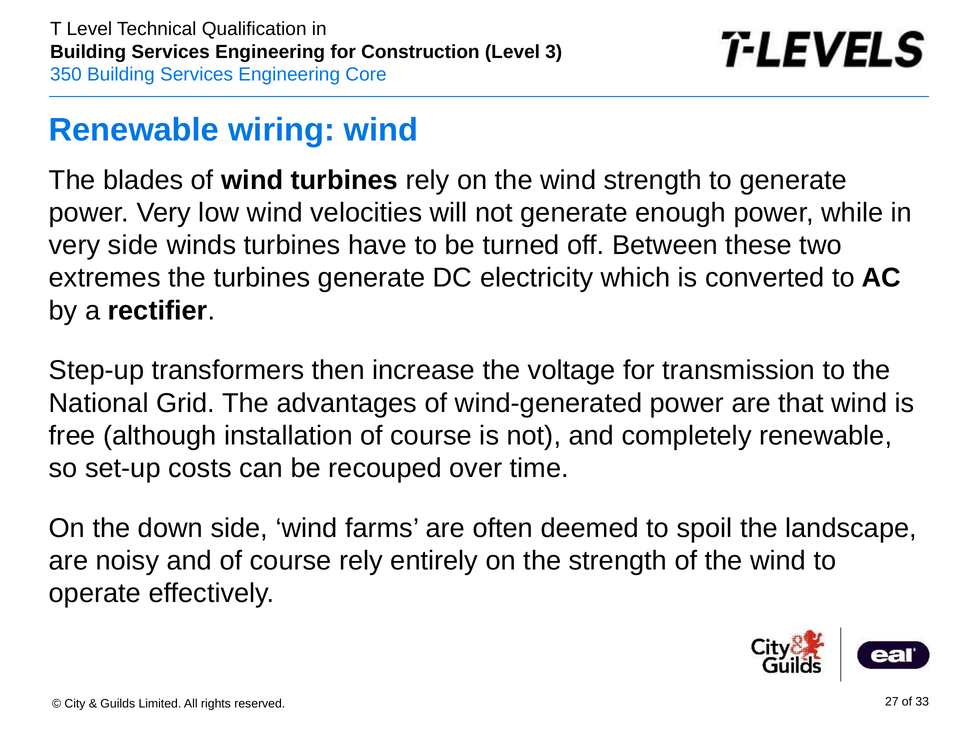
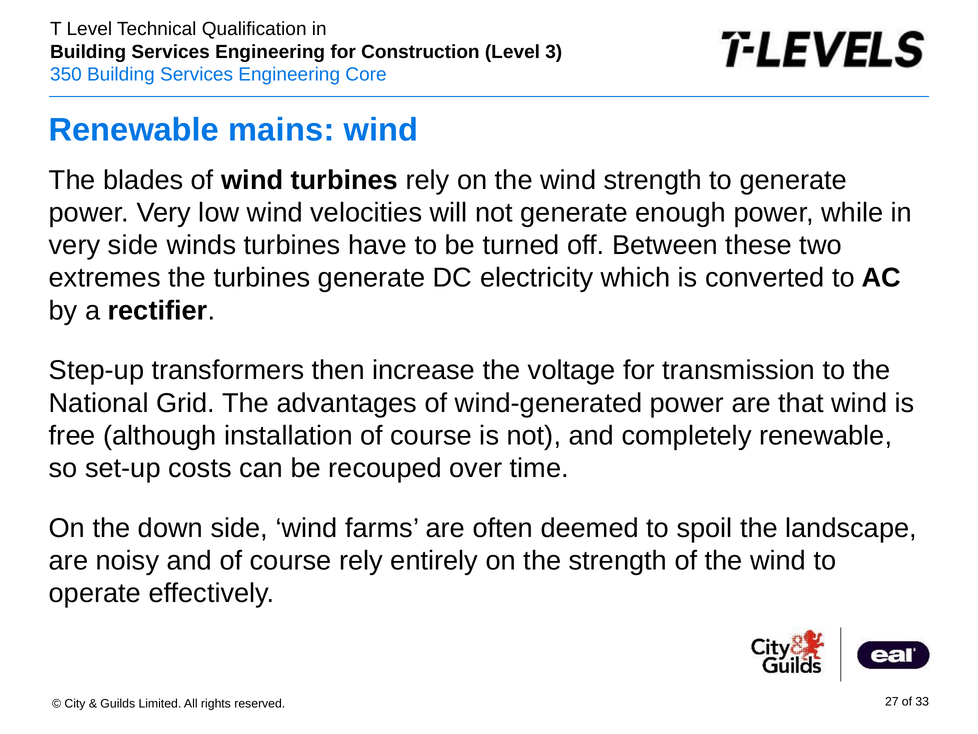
wiring: wiring -> mains (281, 130)
